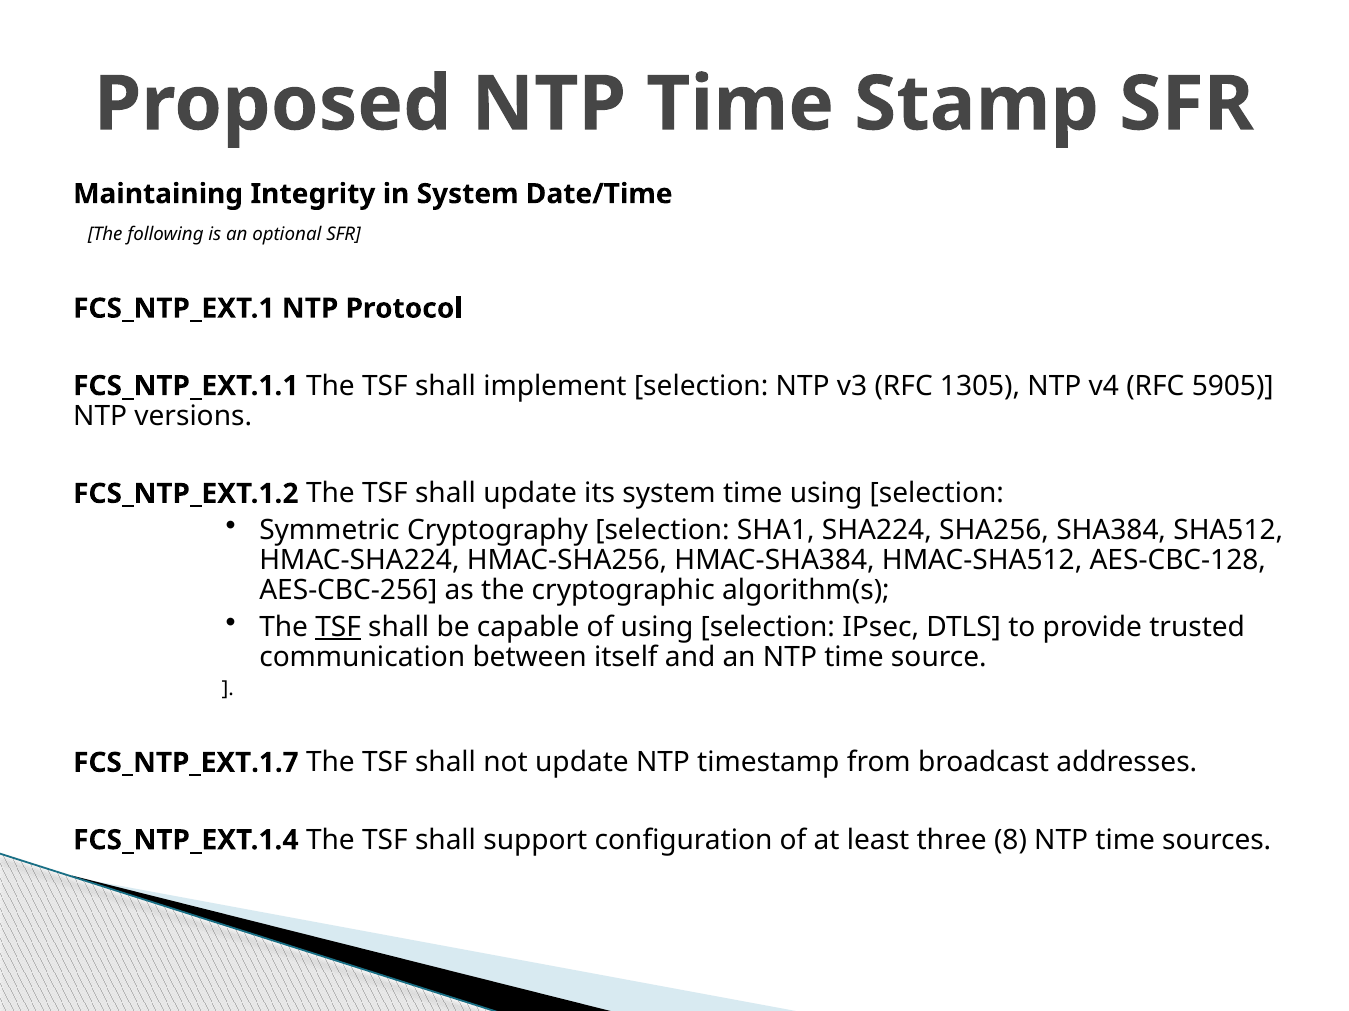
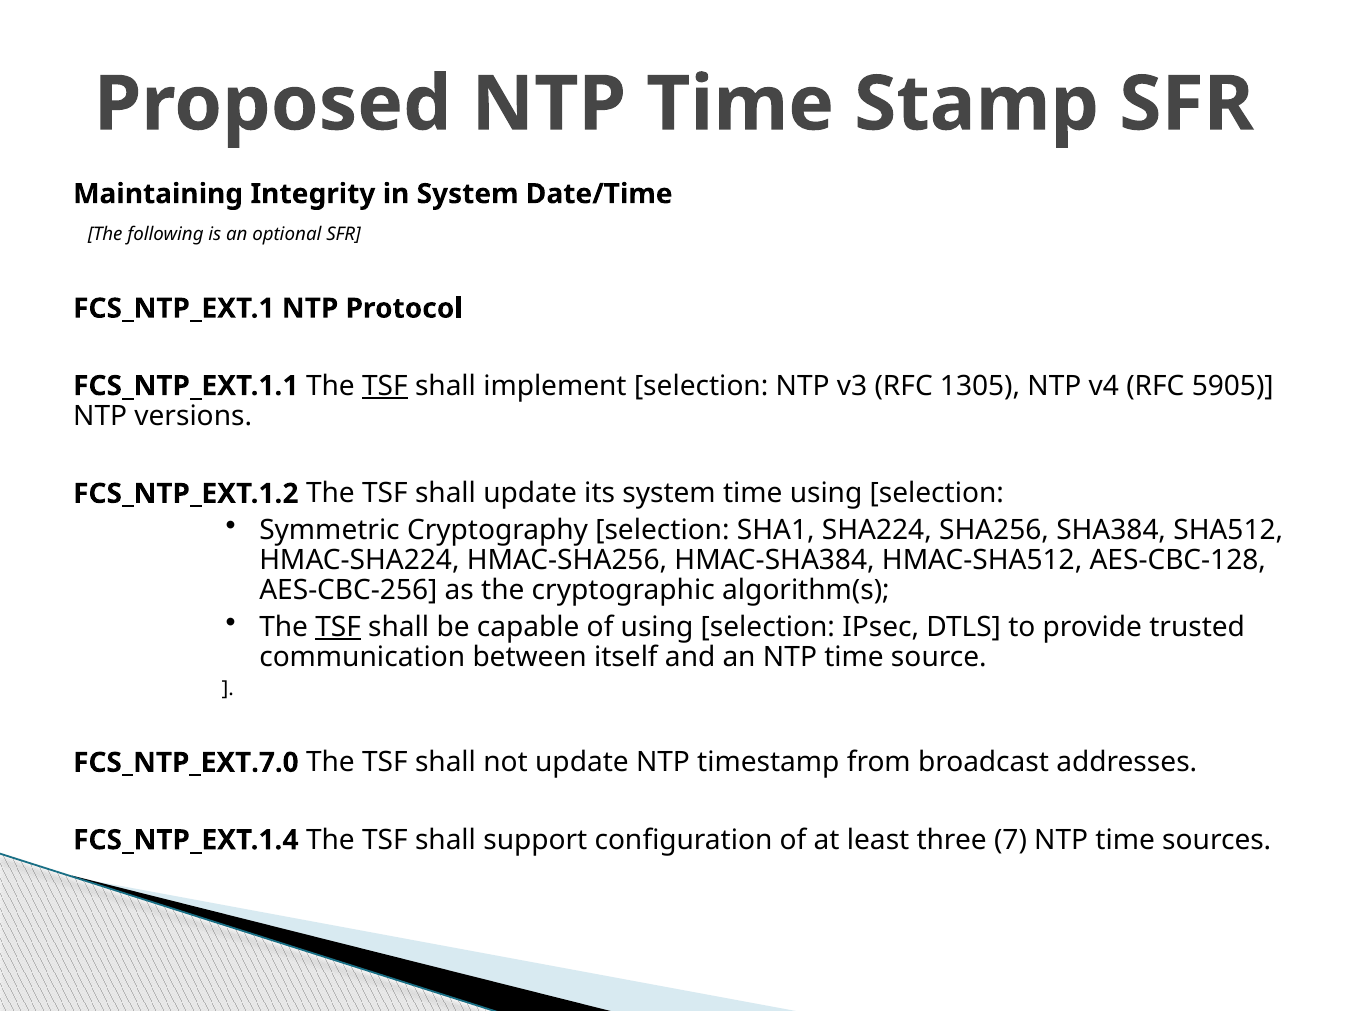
TSF underline: none -> present (385, 386)
FCS_NTP_EXT.1.7: FCS_NTP_EXT.1.7 -> FCS_NTP_EXT.7.0 (186, 763)
8: 8 -> 7 (1011, 841)
